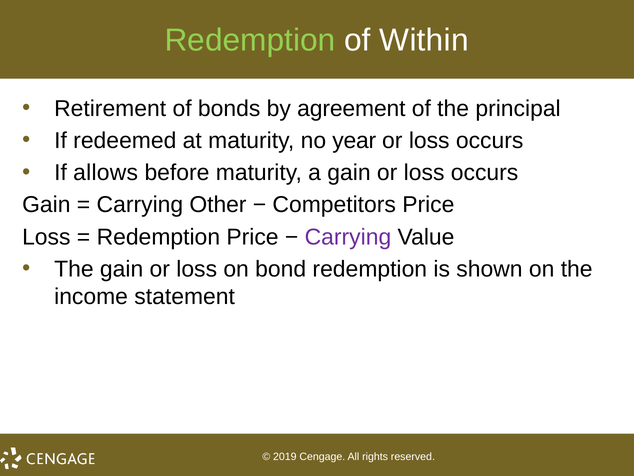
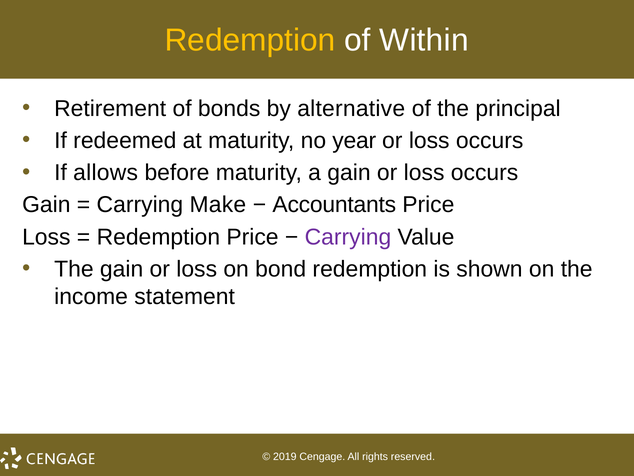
Redemption colour: light green -> yellow (250, 40)
agreement: agreement -> alternative (351, 108)
Other: Other -> Make (218, 205)
Competitors: Competitors -> Accountants (334, 205)
